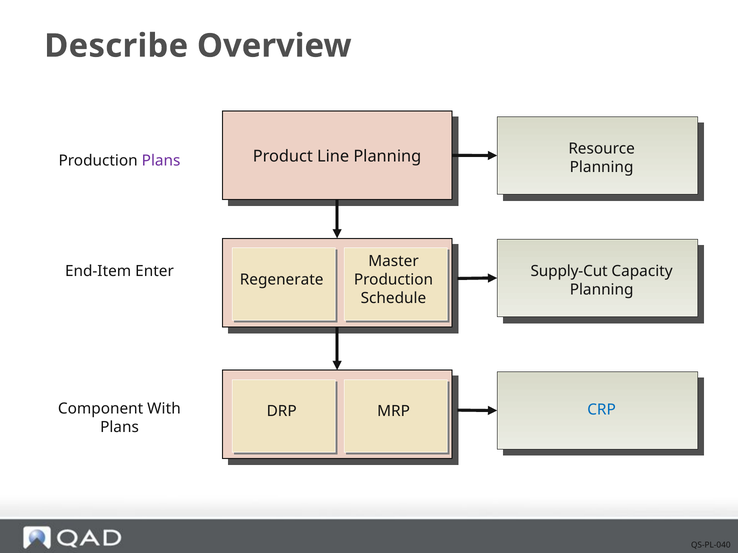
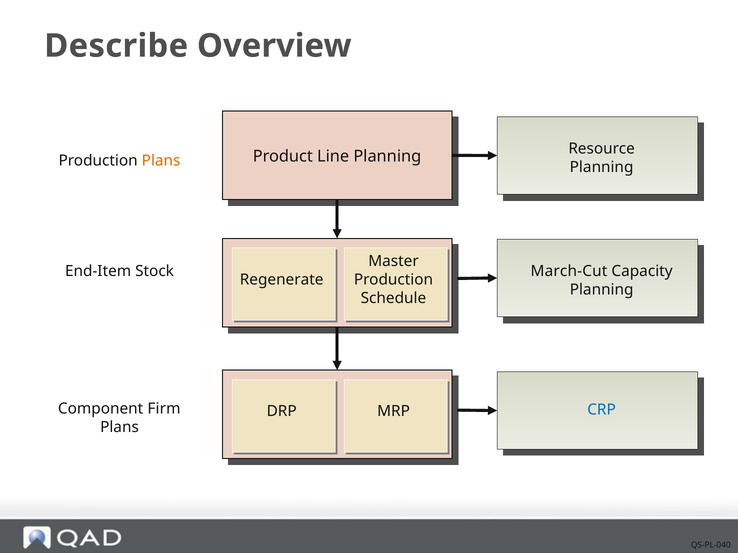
Plans colour: purple -> orange (161, 161)
Enter: Enter -> Stock (155, 271)
Supply-Cut: Supply-Cut -> March-Cut (569, 271)
With: With -> Firm (164, 409)
